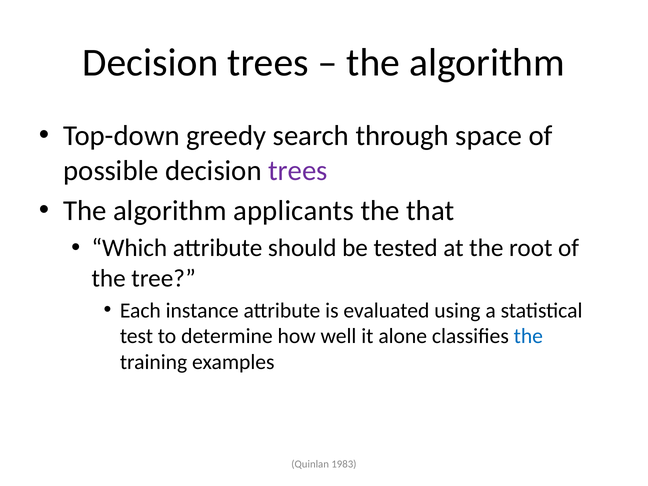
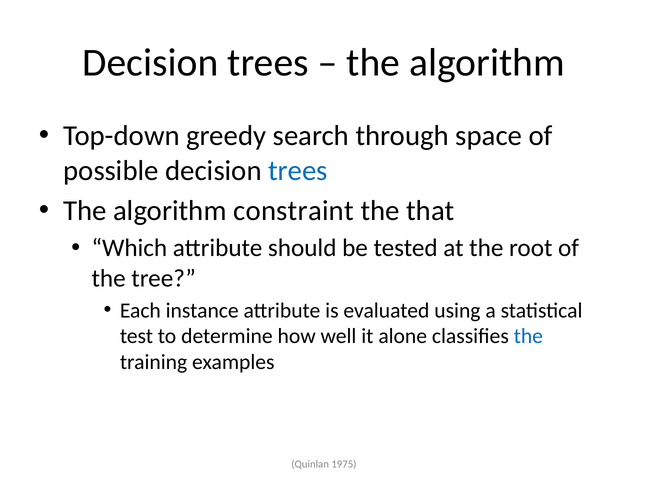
trees colour: purple -> blue (298, 171)
applicants: applicants -> constraint (294, 211)
1983: 1983 -> 1975 (344, 464)
